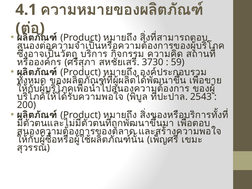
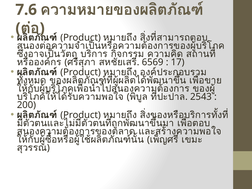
4.1: 4.1 -> 7.6 (26, 10)
3730: 3730 -> 6569 (153, 62)
59: 59 -> 17 (178, 62)
